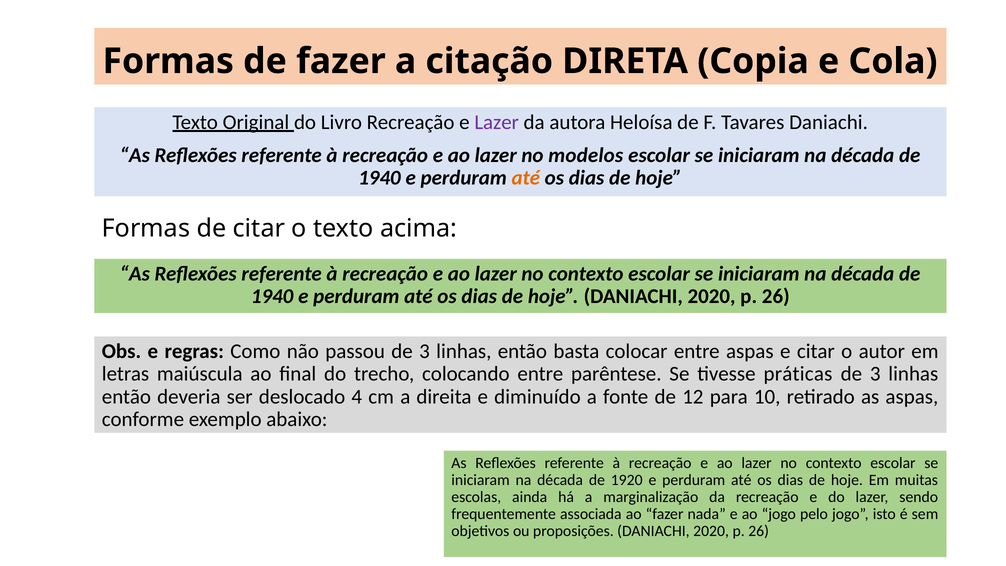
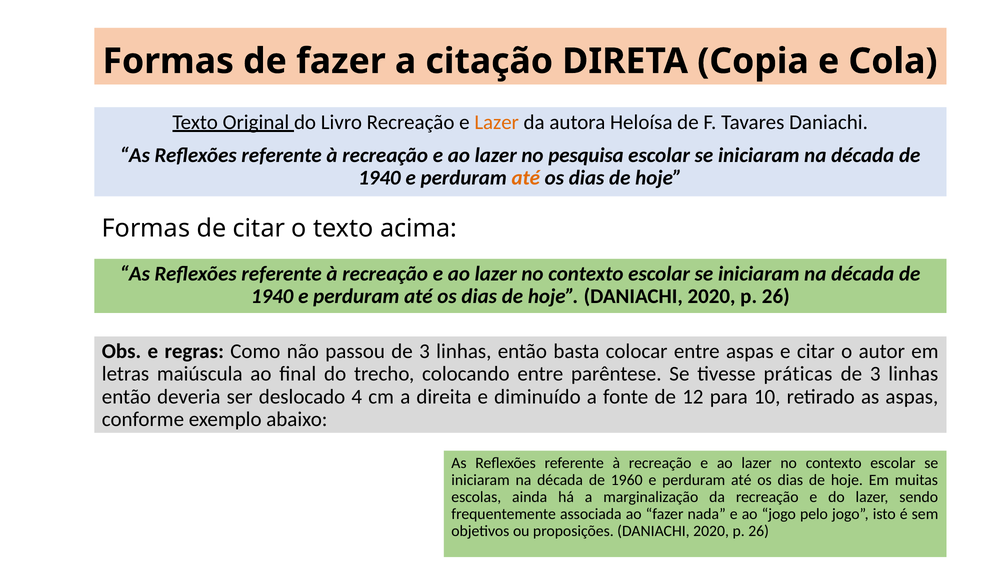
Lazer colour: purple -> orange (497, 122)
modelos: modelos -> pesquisa (586, 155)
1920: 1920 -> 1960 (627, 480)
